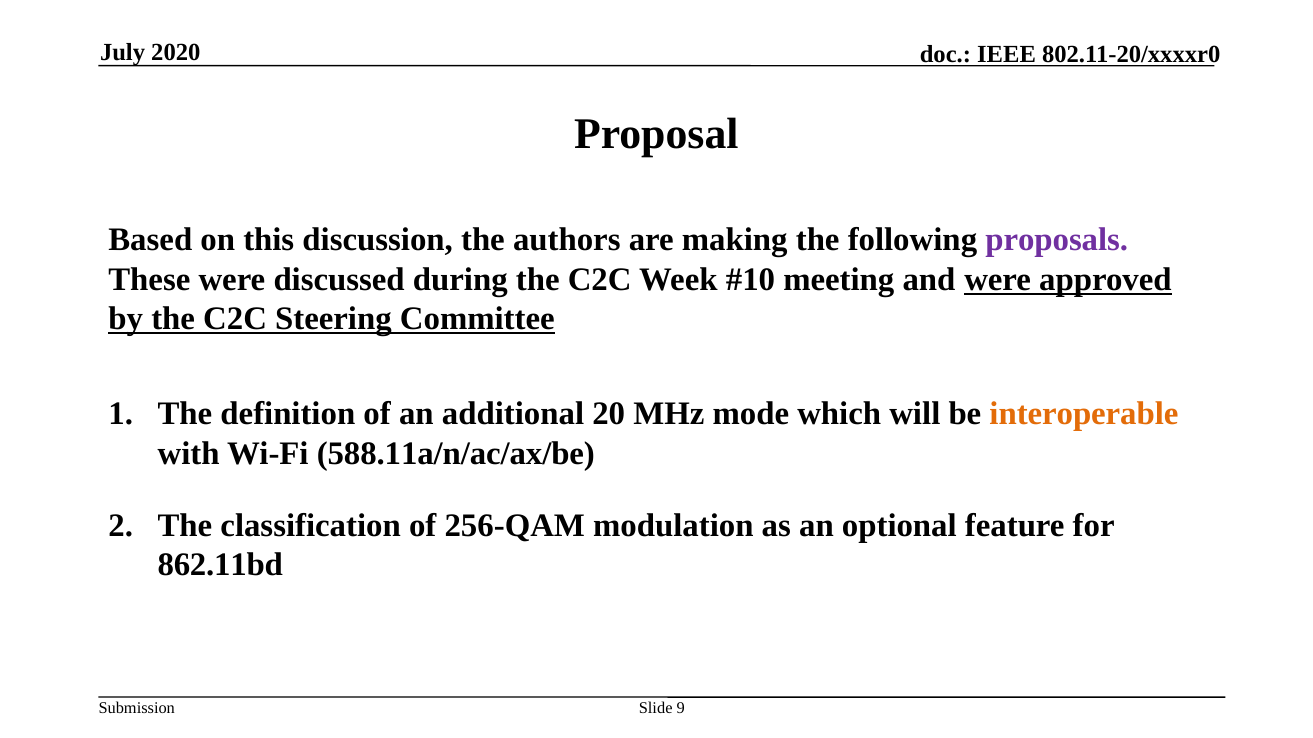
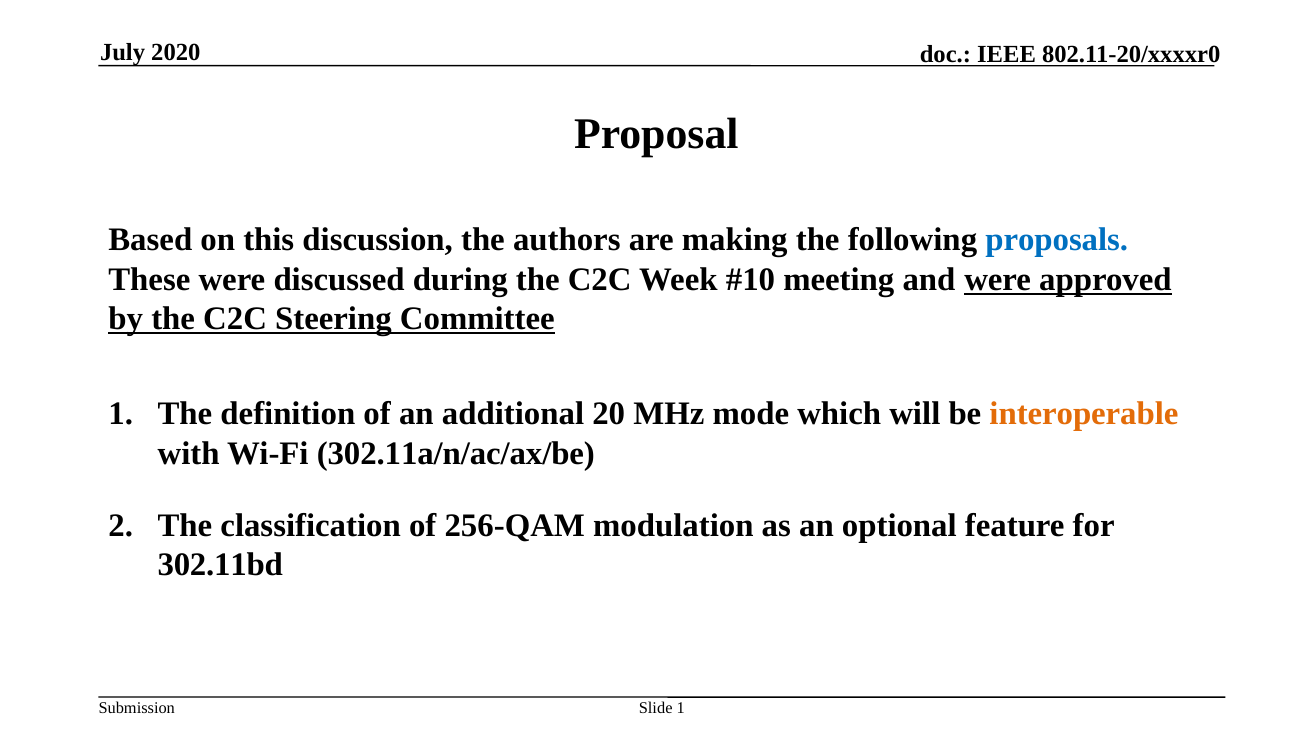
proposals colour: purple -> blue (1057, 240)
588.11a/n/ac/ax/be: 588.11a/n/ac/ax/be -> 302.11a/n/ac/ax/be (456, 454)
862.11bd: 862.11bd -> 302.11bd (220, 565)
Slide 9: 9 -> 1 (681, 708)
